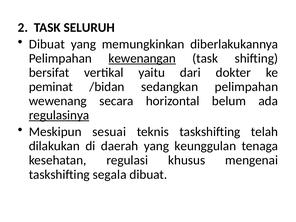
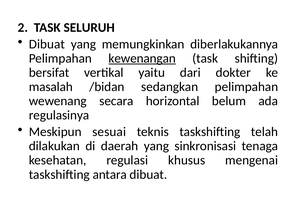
peminat: peminat -> masalah (51, 87)
regulasinya underline: present -> none (59, 115)
keunggulan: keunggulan -> sinkronisasi (205, 146)
segala: segala -> antara (110, 174)
